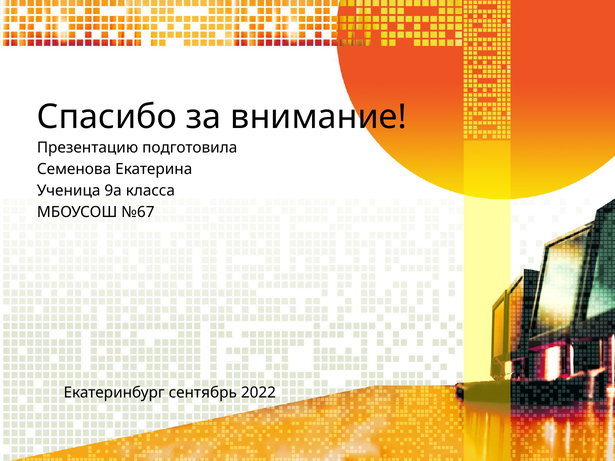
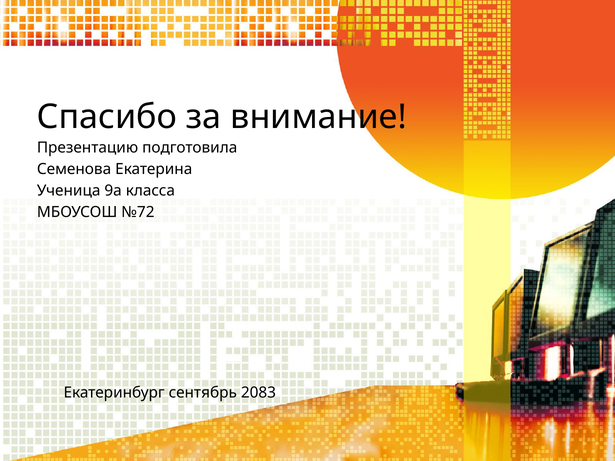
№67: №67 -> №72 (138, 213)
2022: 2022 -> 2083 (258, 393)
